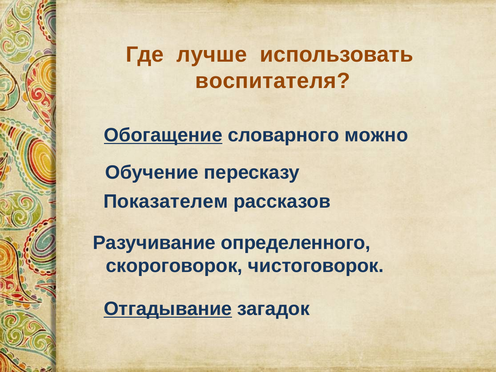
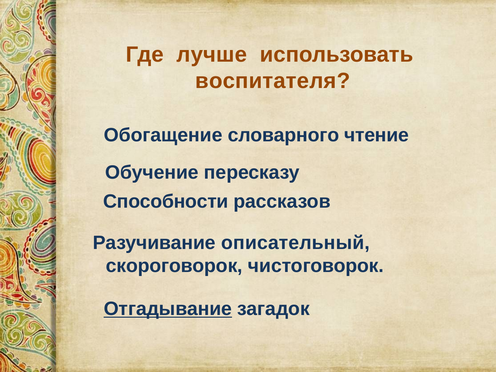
Обогащение underline: present -> none (163, 135)
можно: можно -> чтение (377, 135)
Показателем: Показателем -> Способности (166, 201)
определенного: определенного -> описательный (296, 243)
